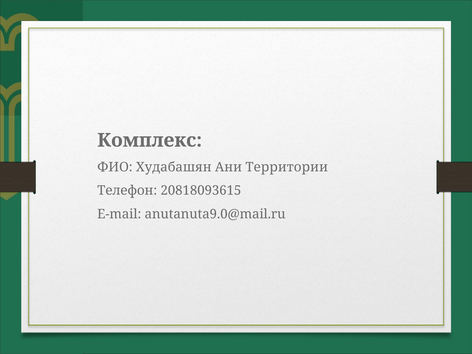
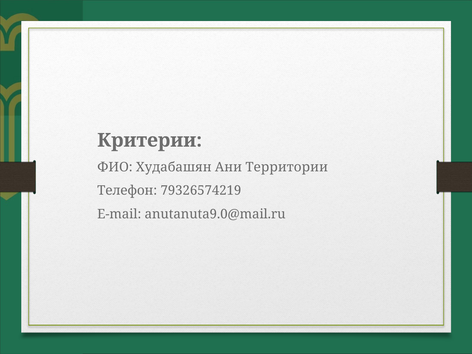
Комплекс: Комплекс -> Критерии (150, 140)
20818093615: 20818093615 -> 79326574219 (201, 191)
